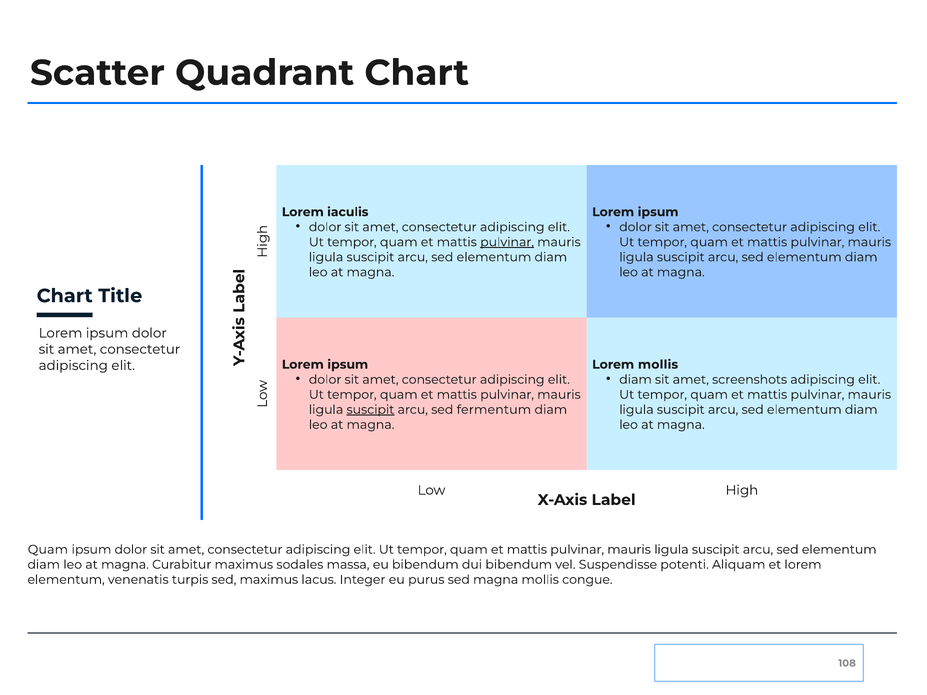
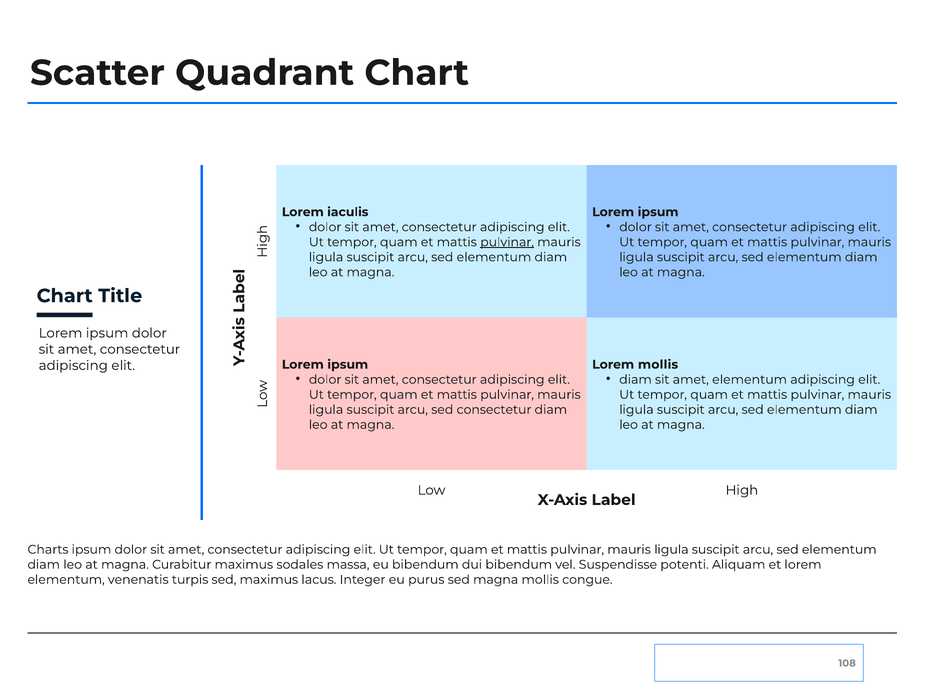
amet screenshots: screenshots -> elementum (750, 380)
suscipit underline: present -> none (370, 410)
sed fermentum: fermentum -> consectetur (494, 410)
Quam: Quam -> Charts (48, 550)
